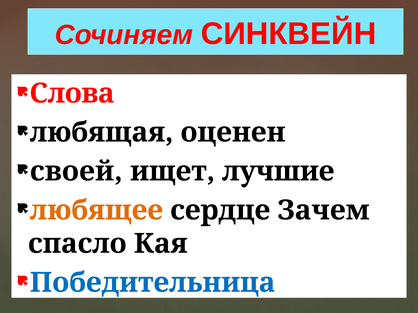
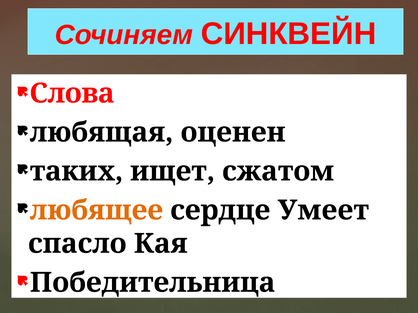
своей: своей -> таких (77, 172)
лучшие: лучшие -> сжатом (278, 172)
Зачем: Зачем -> Умеет (323, 211)
Победительница colour: blue -> black (153, 283)
